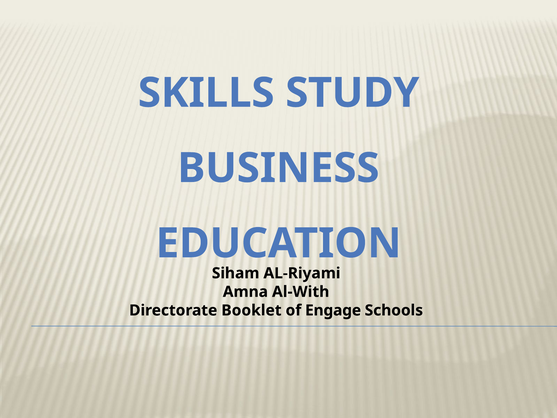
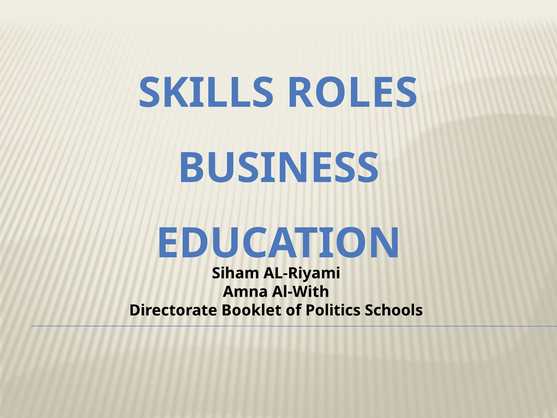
STUDY: STUDY -> ROLES (352, 93)
Engage: Engage -> Politics (333, 310)
